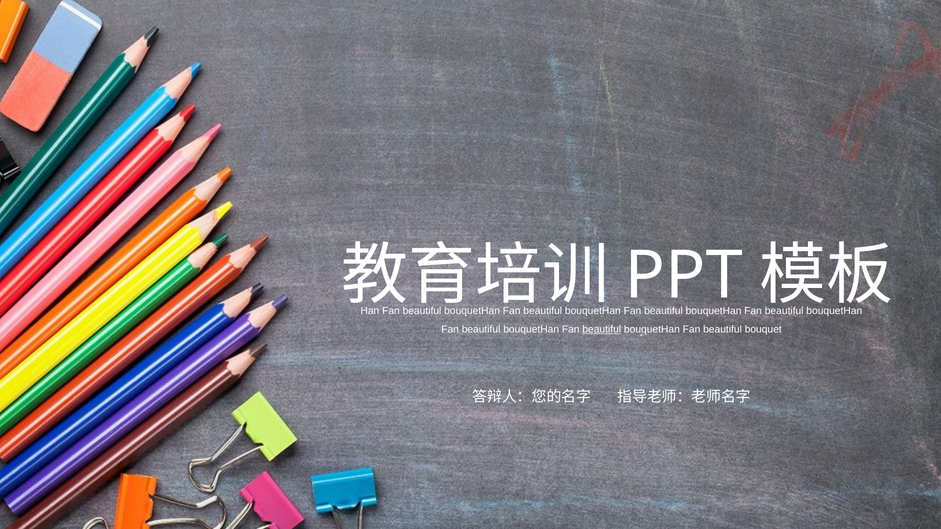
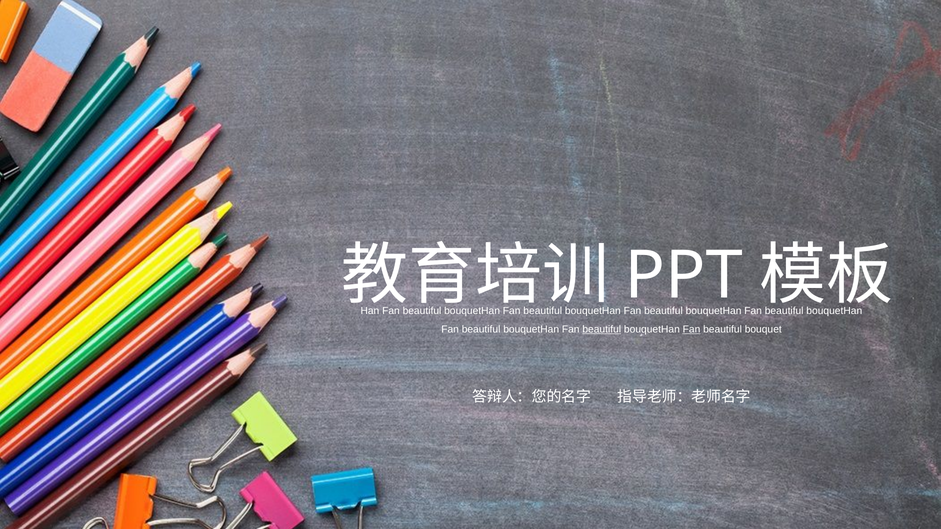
Fan underline: none -> present (691, 329)
